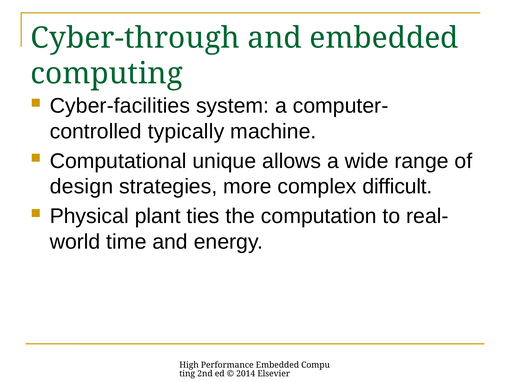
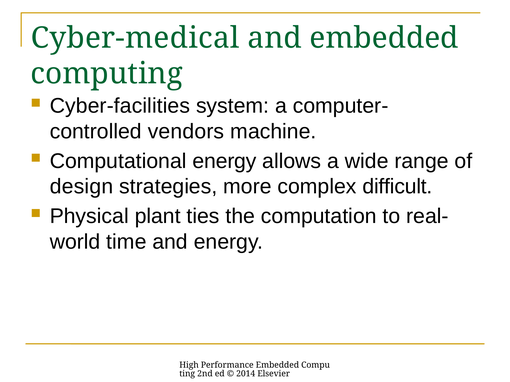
Cyber-through: Cyber-through -> Cyber-medical (135, 38)
typically: typically -> vendors (186, 132)
Computational unique: unique -> energy (224, 161)
